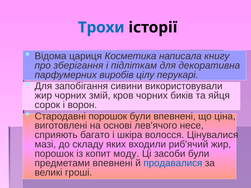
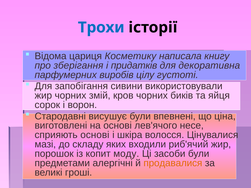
Косметика: Косметика -> Косметику (130, 56)
підліткам: підліткам -> придатків (134, 66)
перукарі: перукарі -> густоті (178, 75)
Стародавні порошок: порошок -> висушує (108, 116)
сприяють багато: багато -> основі (95, 135)
предметами впевнені: впевнені -> алергічні (113, 163)
продавалися colour: blue -> orange (173, 163)
